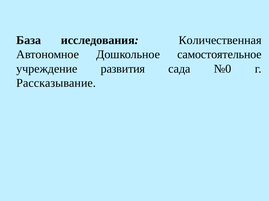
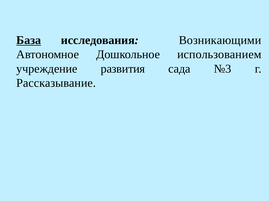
База underline: none -> present (29, 40)
Количественная: Количественная -> Возникающими (220, 40)
самостоятельное: самостоятельное -> использованием (219, 55)
№0: №0 -> №3 (223, 69)
